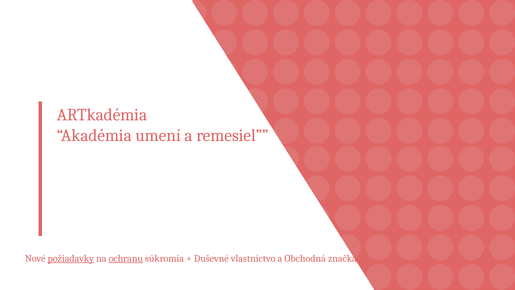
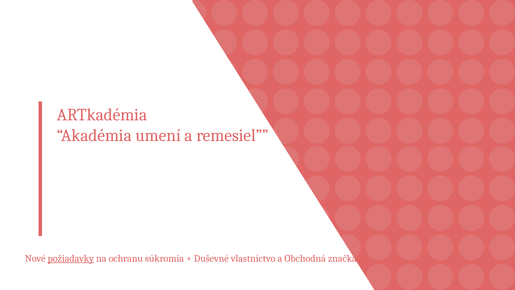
ochranu underline: present -> none (126, 258)
